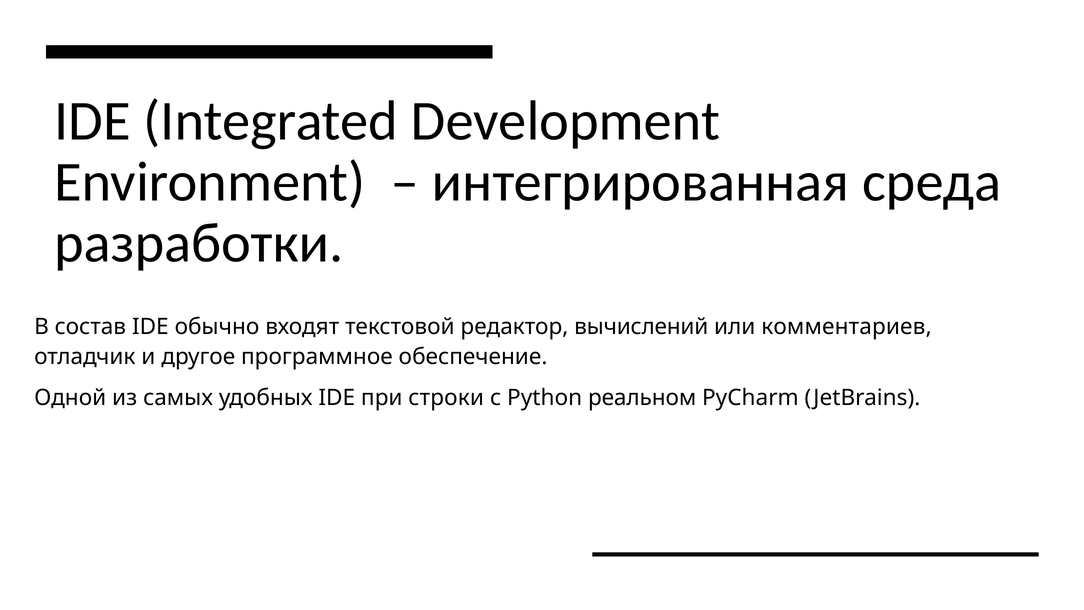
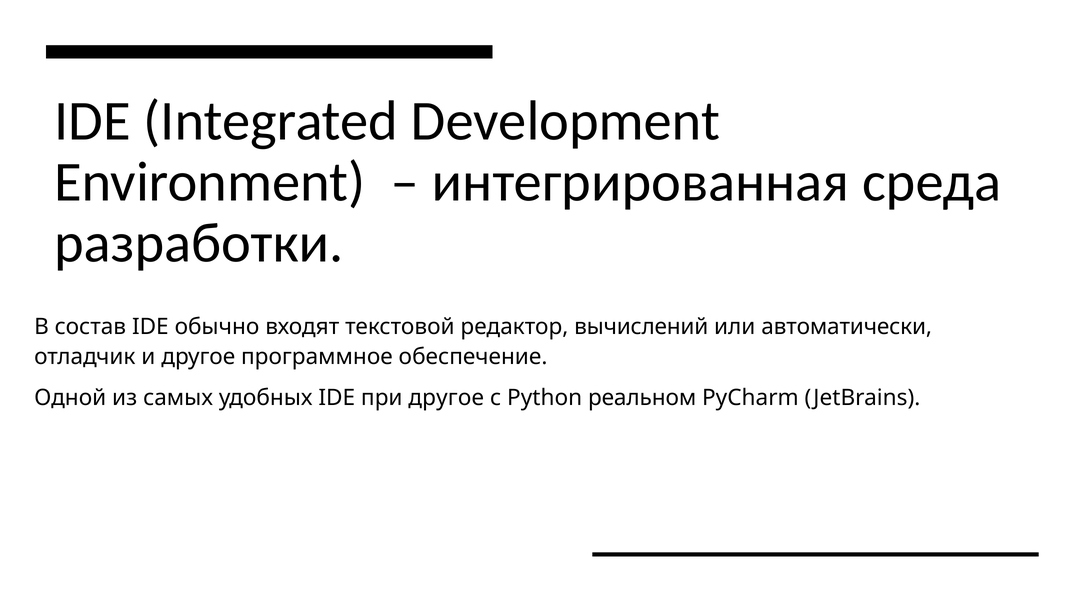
комментариев: комментариев -> автоматически (847, 327)
при строки: строки -> другое (446, 398)
